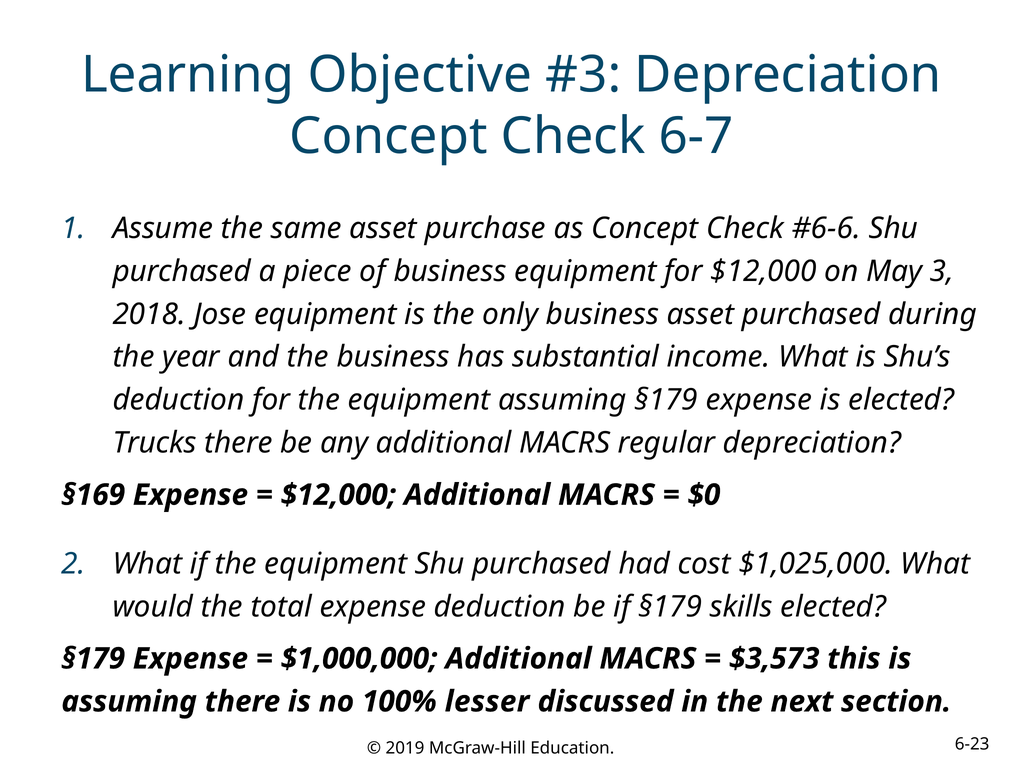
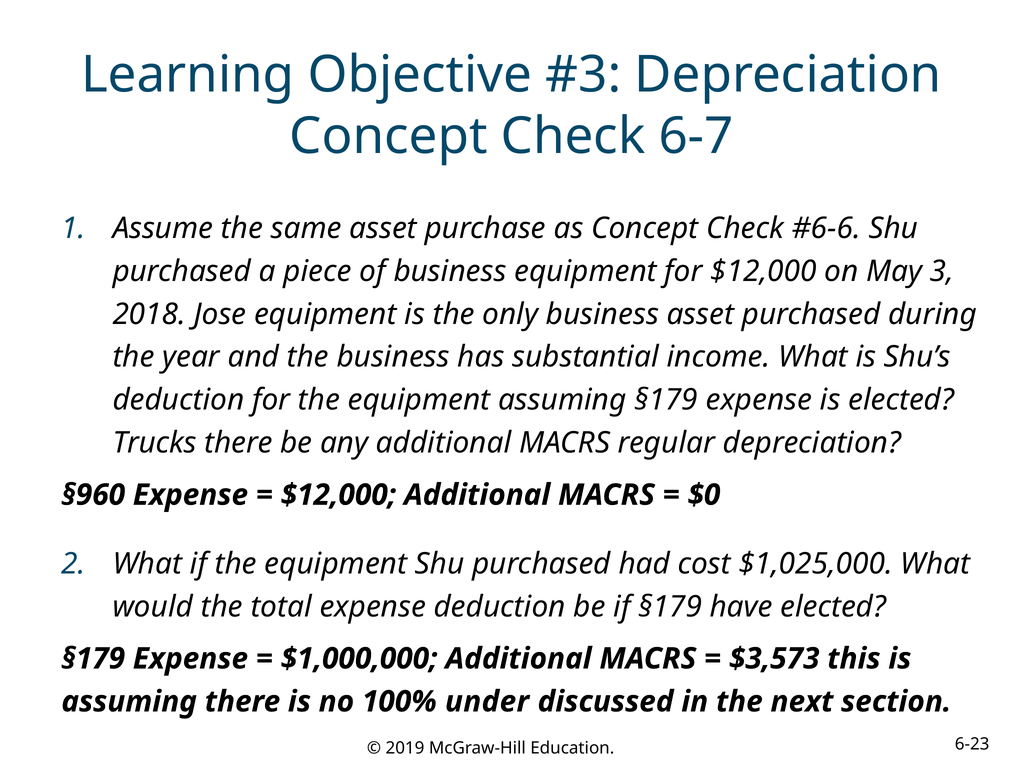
§169: §169 -> §960 (93, 494)
skills: skills -> have (741, 606)
lesser: lesser -> under (487, 701)
